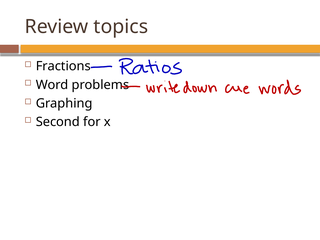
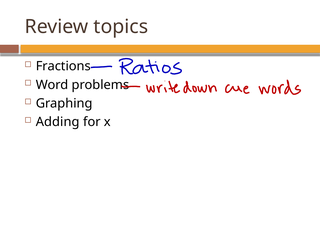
Second: Second -> Adding (58, 122)
